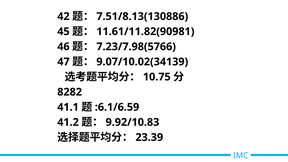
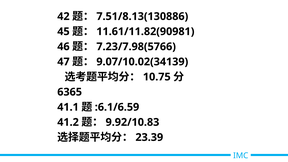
8282: 8282 -> 6365 (70, 92)
